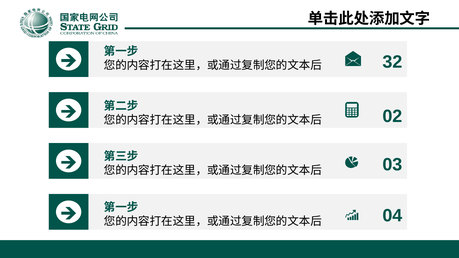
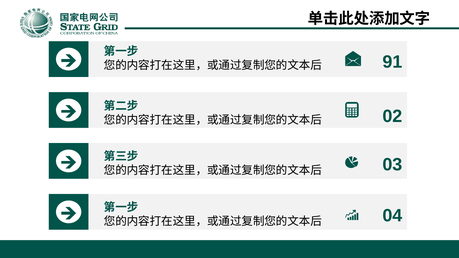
32: 32 -> 91 (392, 62)
